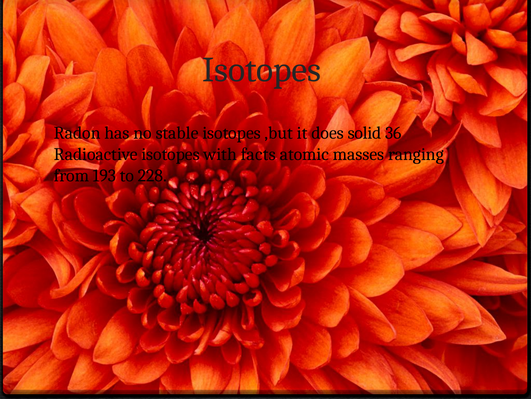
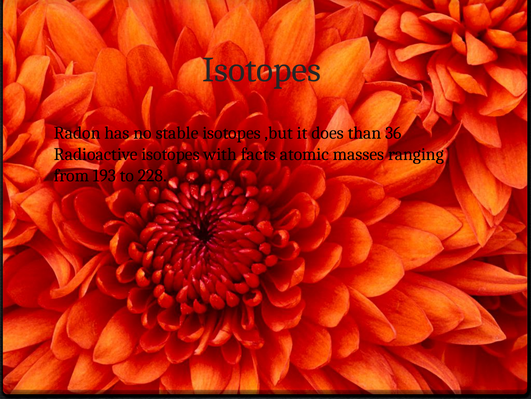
solid: solid -> than (365, 133)
